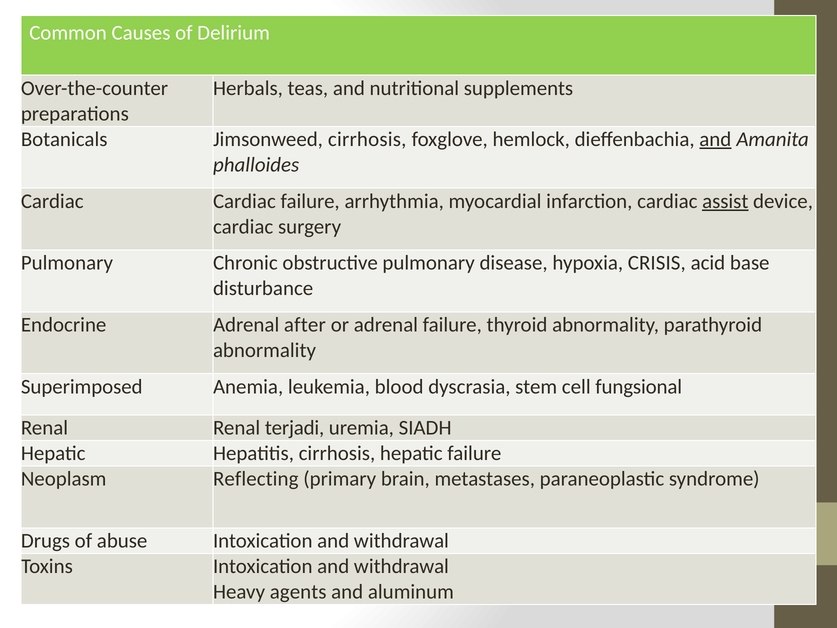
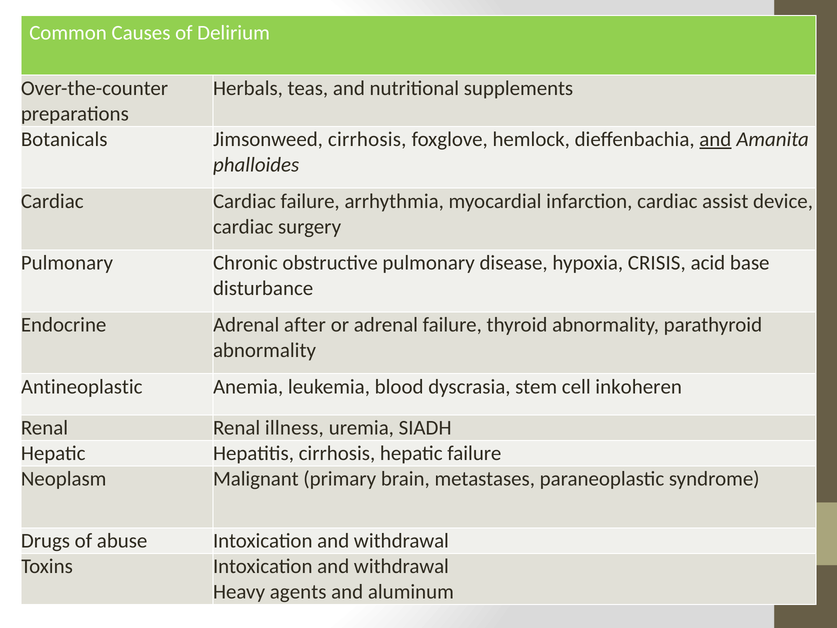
assist underline: present -> none (725, 201)
Superimposed: Superimposed -> Antineoplastic (82, 387)
fungsional: fungsional -> inkoheren (639, 387)
terjadi: terjadi -> illness (294, 428)
Reflecting: Reflecting -> Malignant (256, 479)
